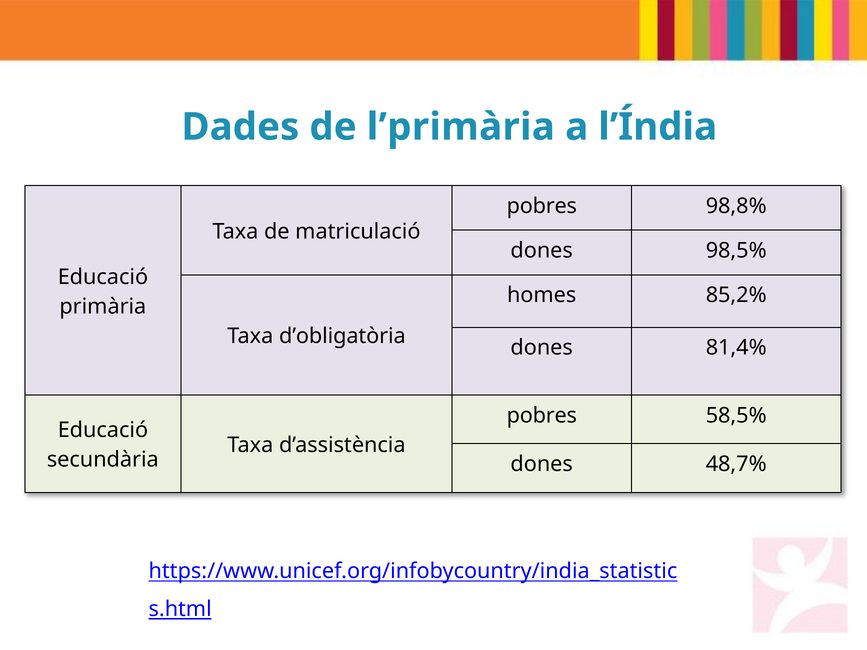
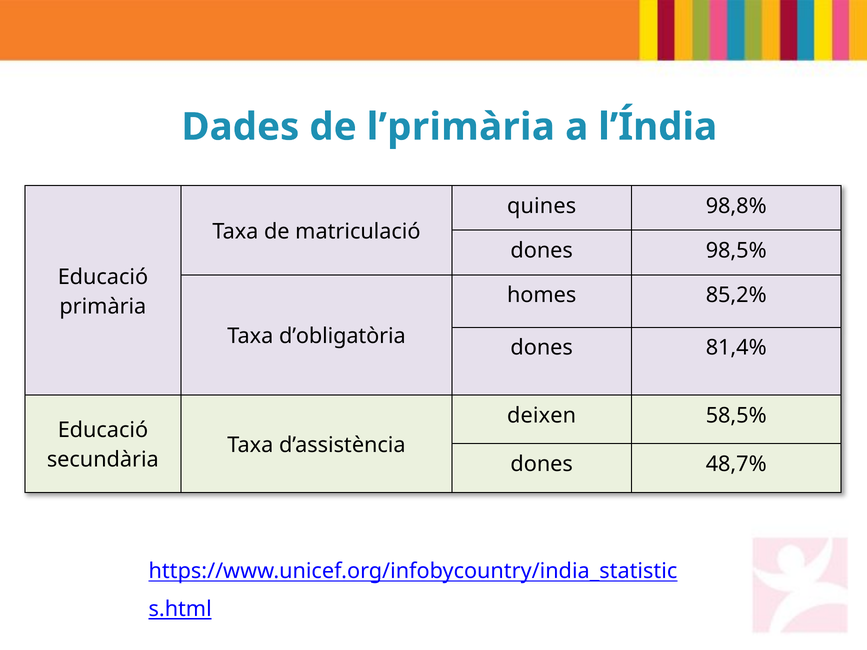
pobres: pobres -> quines (542, 206)
pobres: pobres -> deixen (542, 416)
